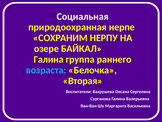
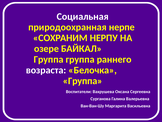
Галина: Галина -> Группа (49, 59)
возраста colour: light blue -> white (46, 70)
Вторая: Вторая -> Группа (83, 81)
